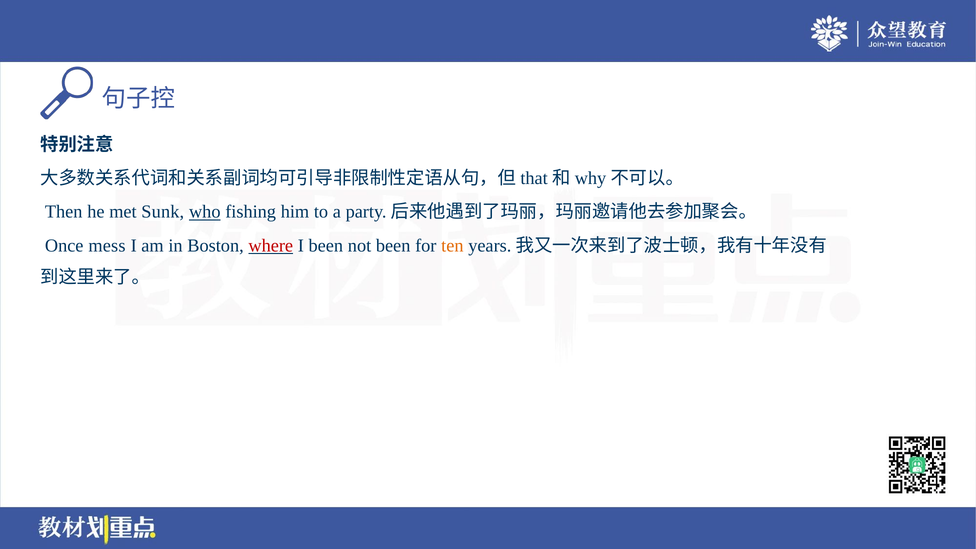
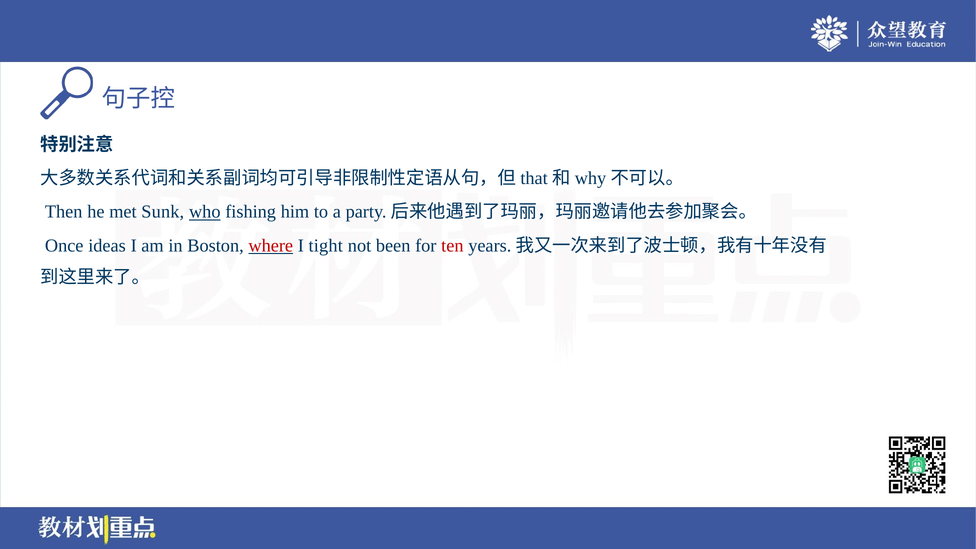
mess: mess -> ideas (107, 245)
I been: been -> tight (326, 245)
ten colour: orange -> red (452, 245)
